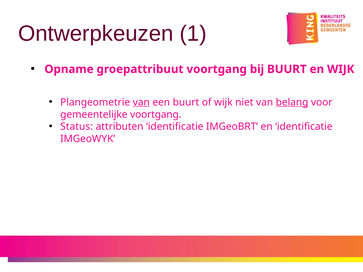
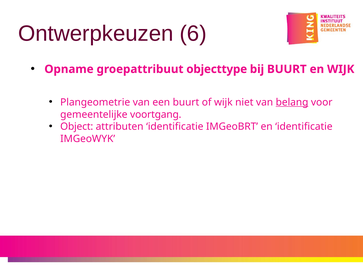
1: 1 -> 6 (193, 34)
groepattribuut voortgang: voortgang -> objecttype (217, 69)
van underline: present -> none (141, 102)
Status: Status -> Object (77, 127)
